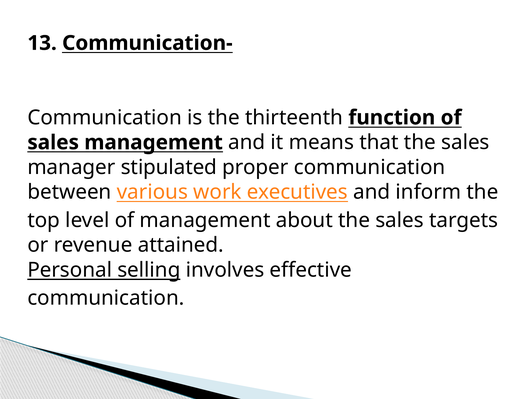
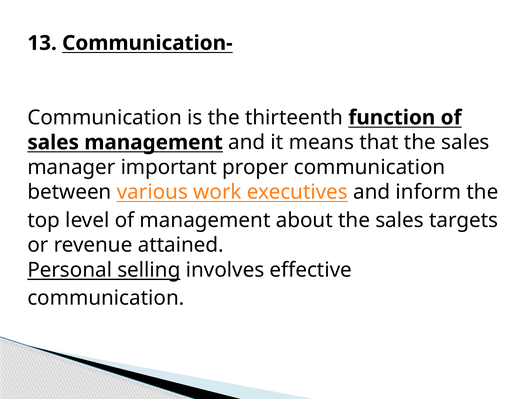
stipulated: stipulated -> important (169, 167)
